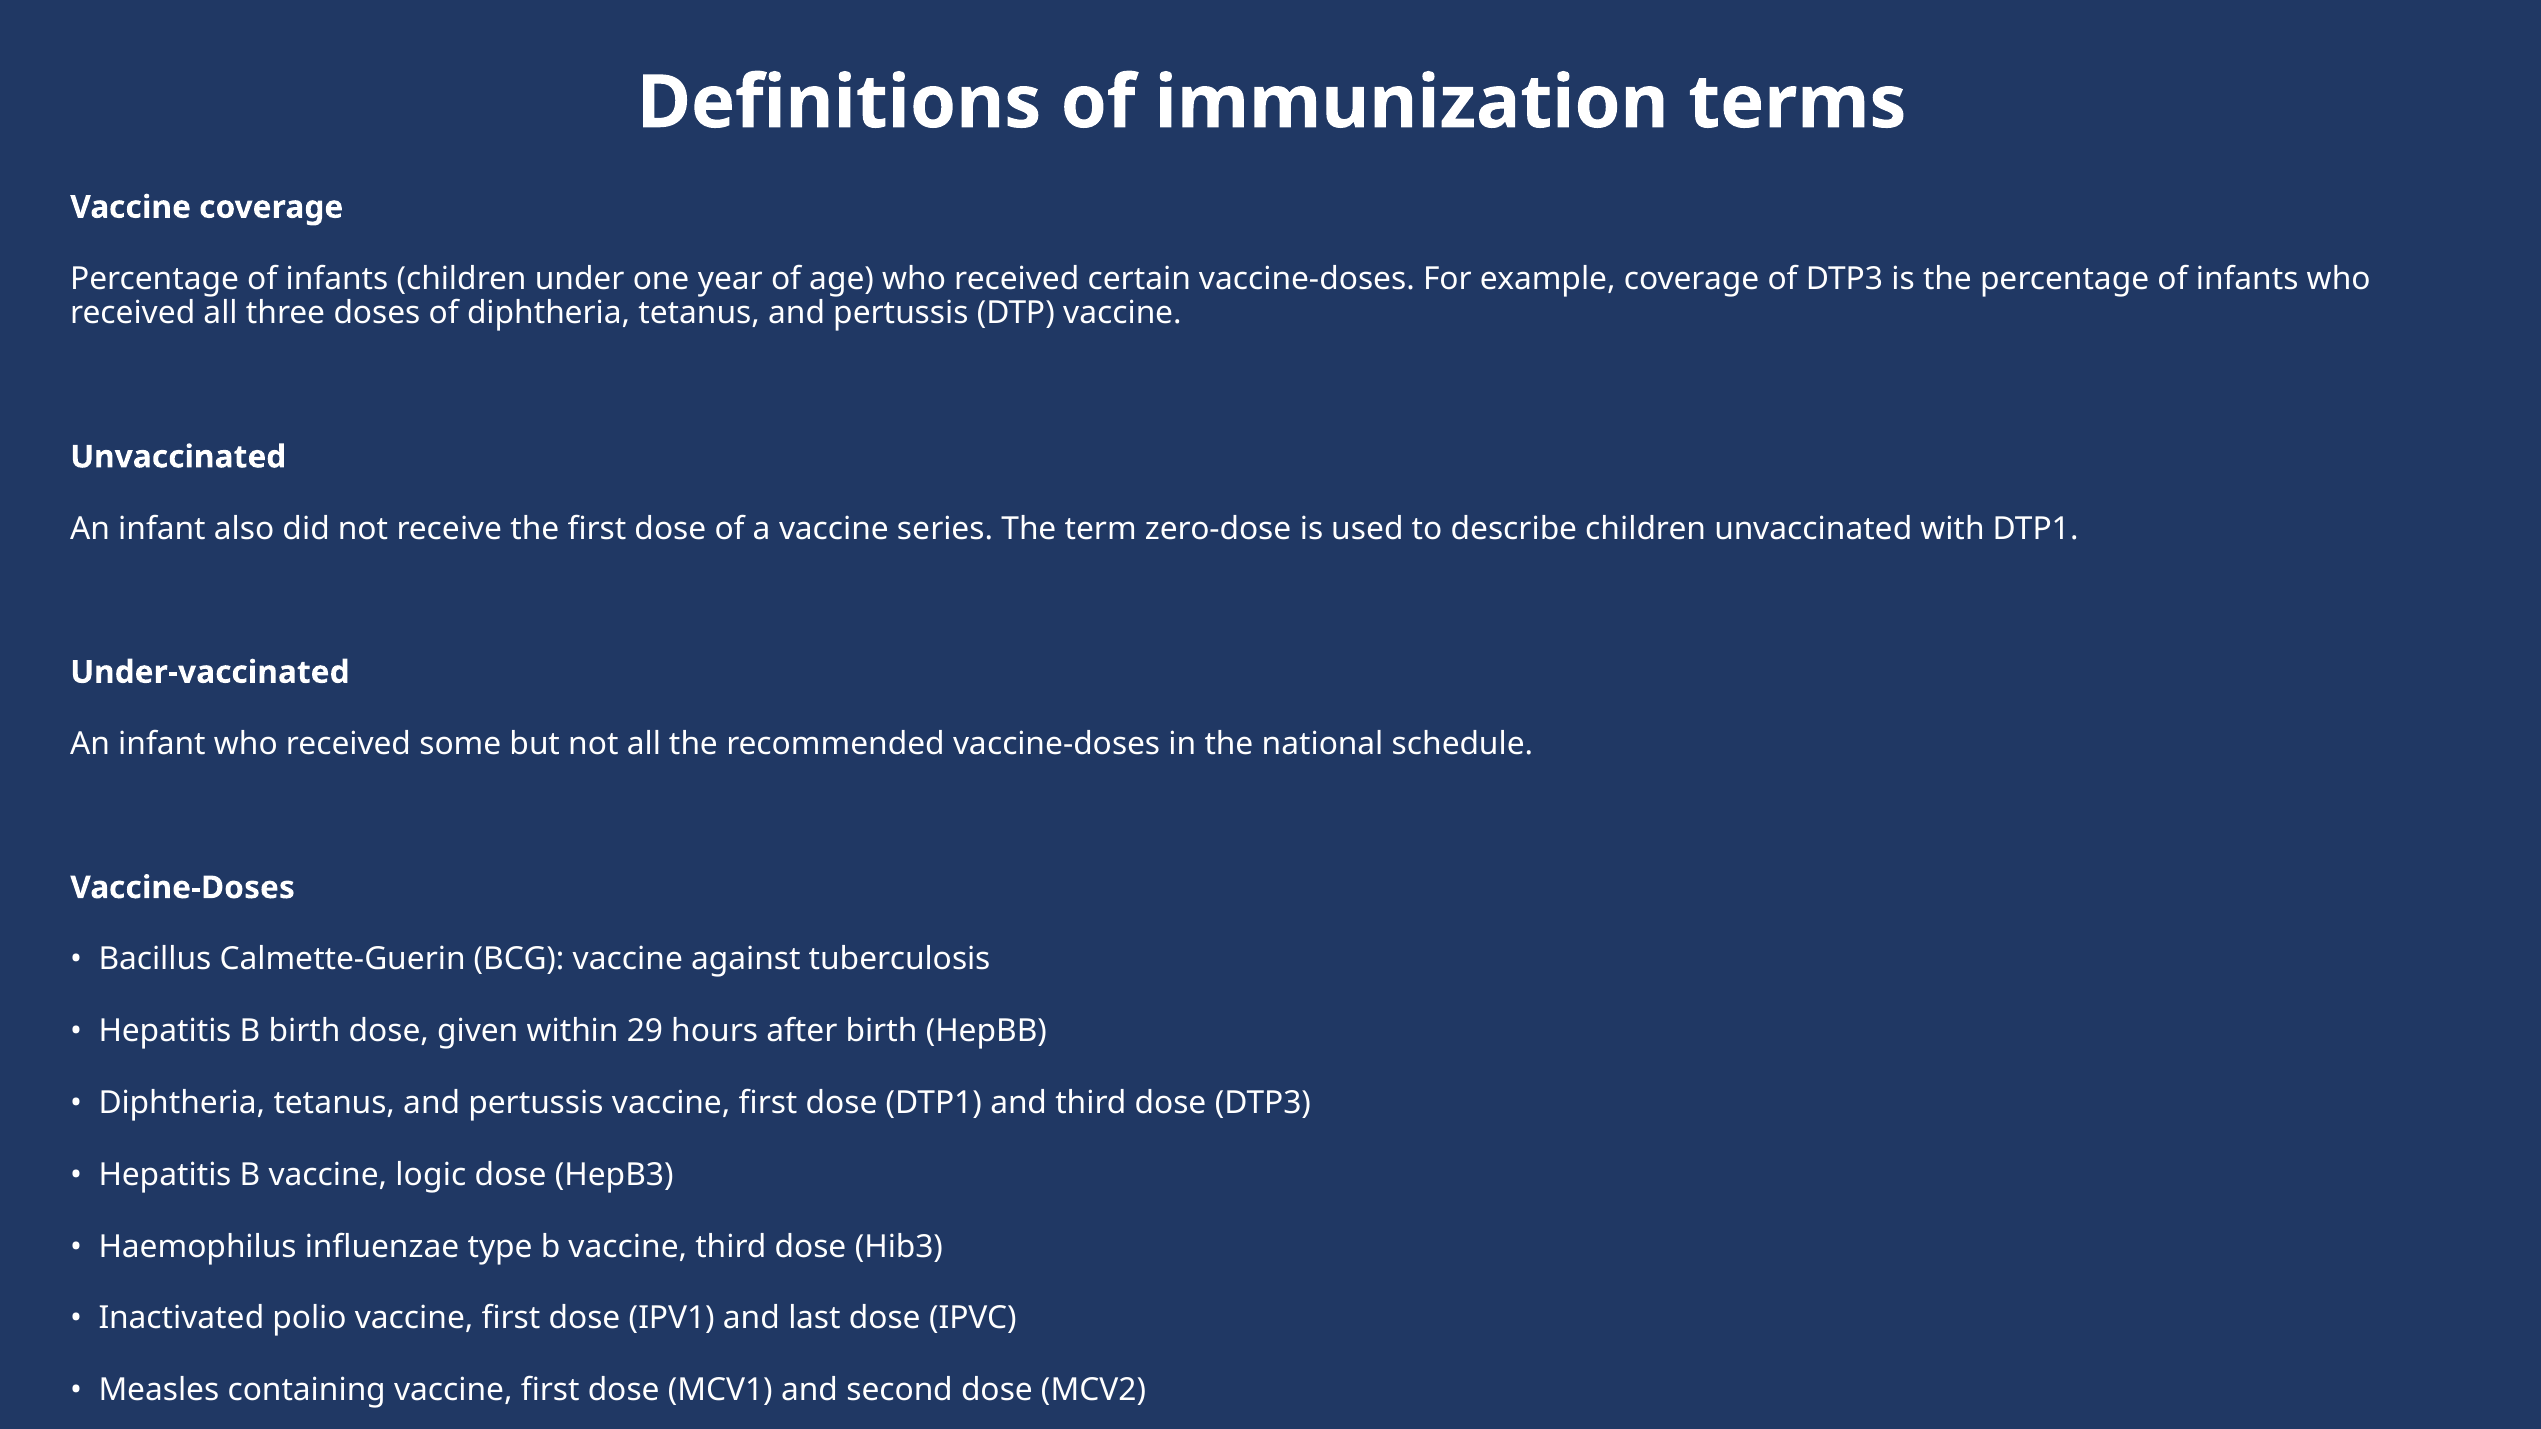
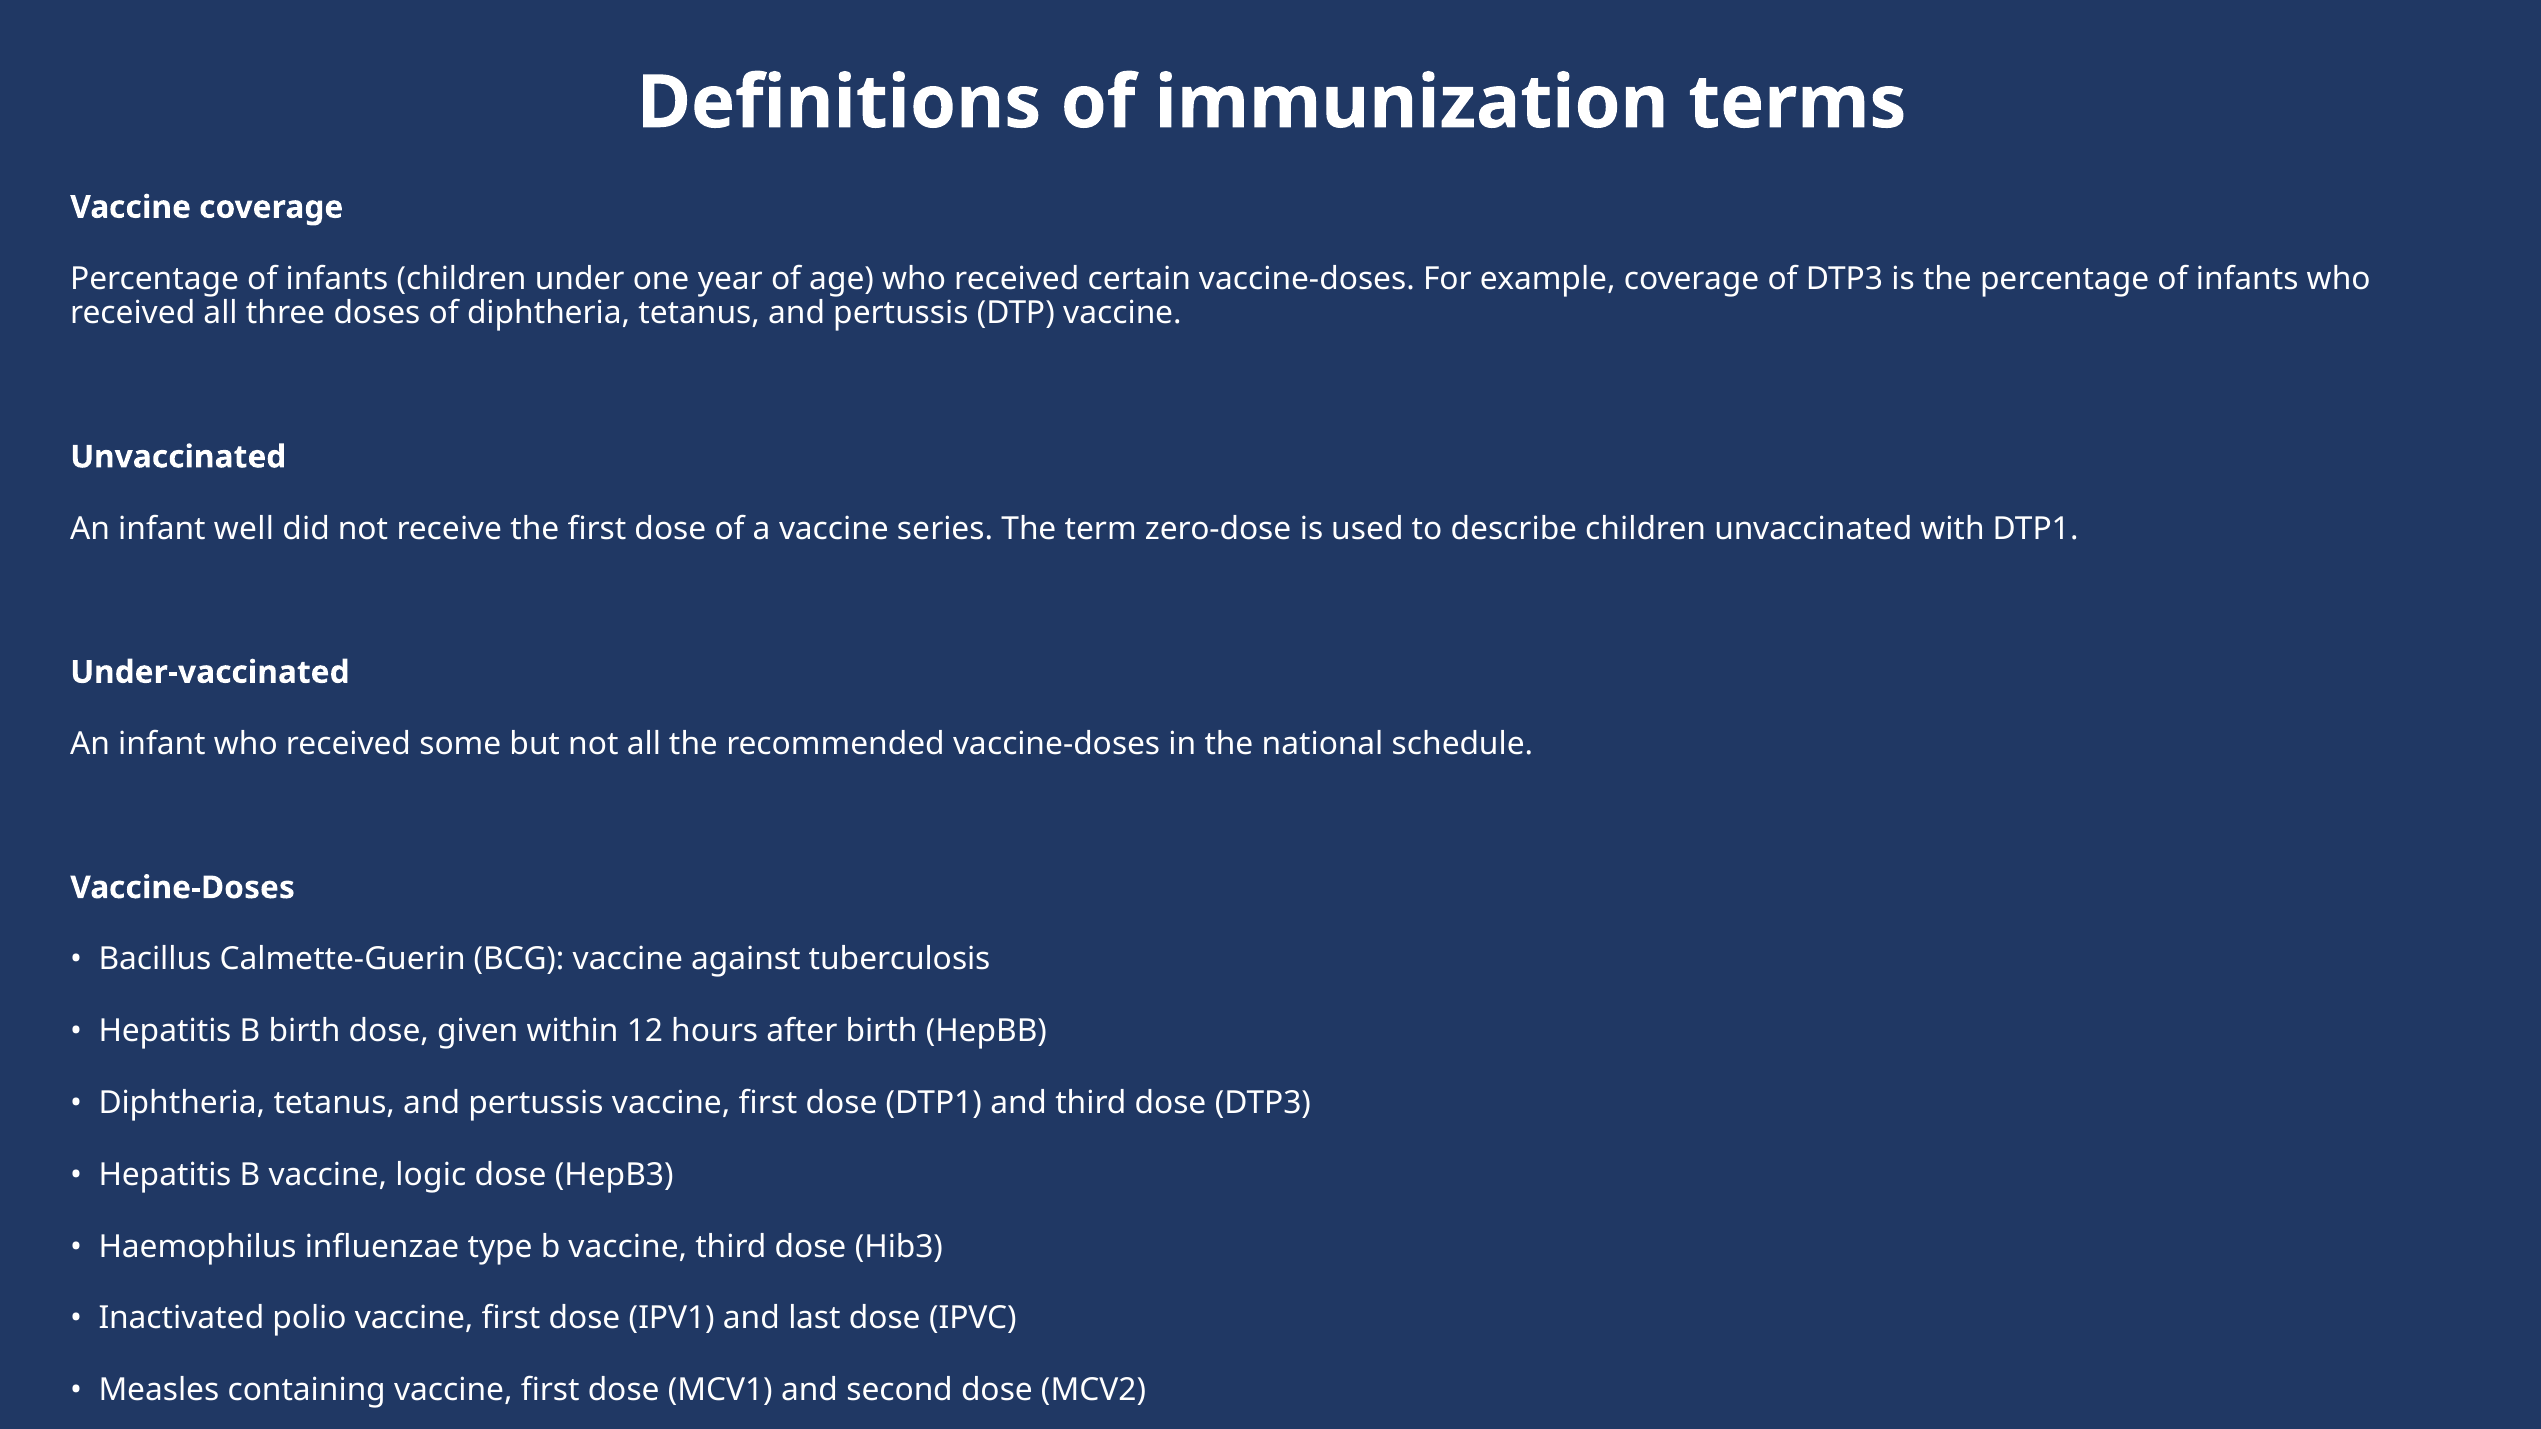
also: also -> well (244, 529)
29: 29 -> 12 (645, 1032)
